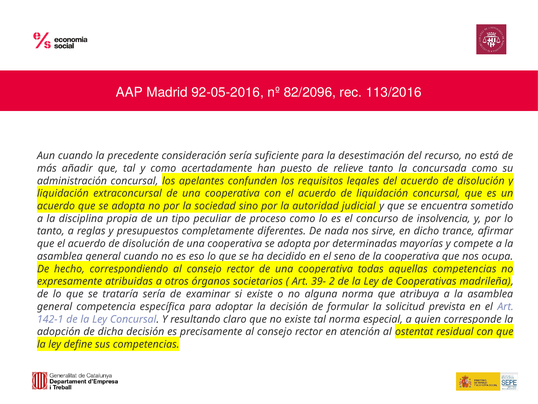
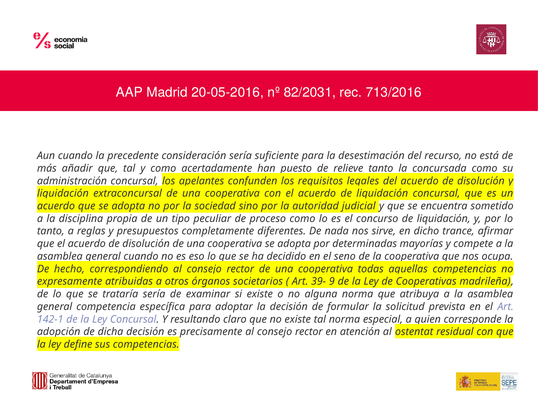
92-05-2016: 92-05-2016 -> 20-05-2016 (228, 92)
82/2096: 82/2096 -> 82/2031 (310, 92)
113/2016: 113/2016 -> 713/2016 (394, 92)
concurso de insolvencia: insolvencia -> liquidación (444, 218)
2: 2 -> 9 (332, 281)
